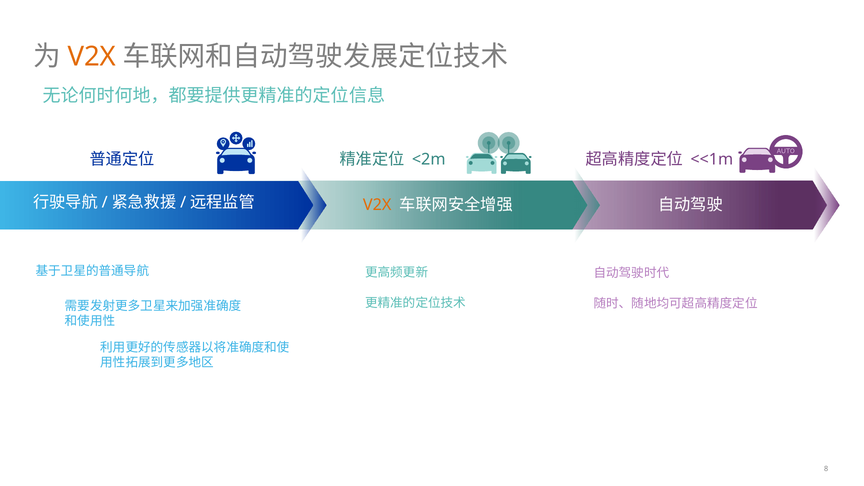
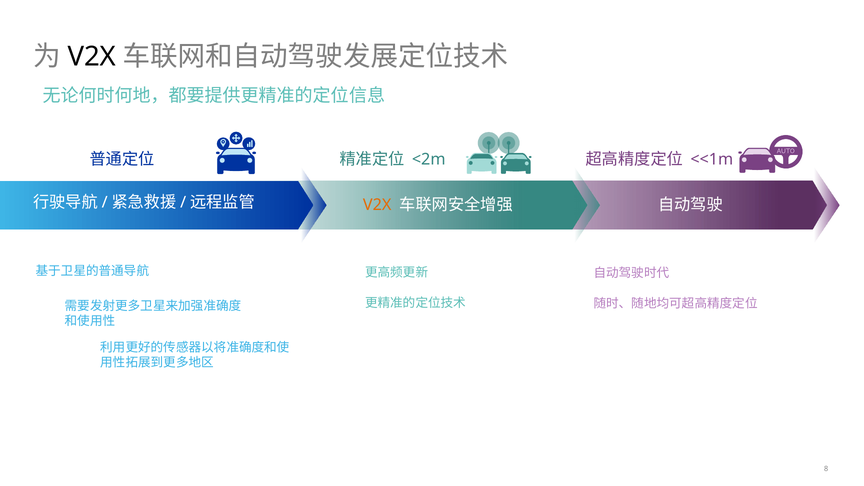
V2X colour: orange -> black (92, 57)
